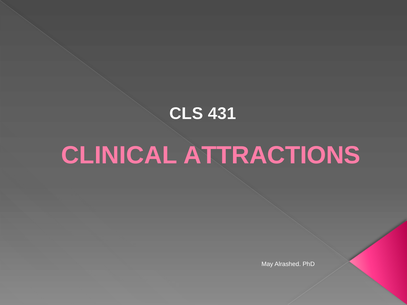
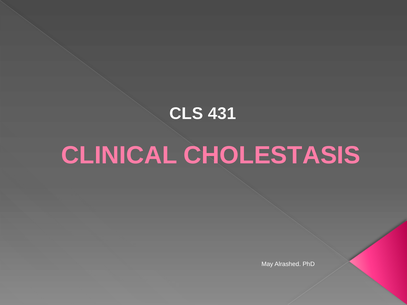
ATTRACTIONS: ATTRACTIONS -> CHOLESTASIS (272, 155)
